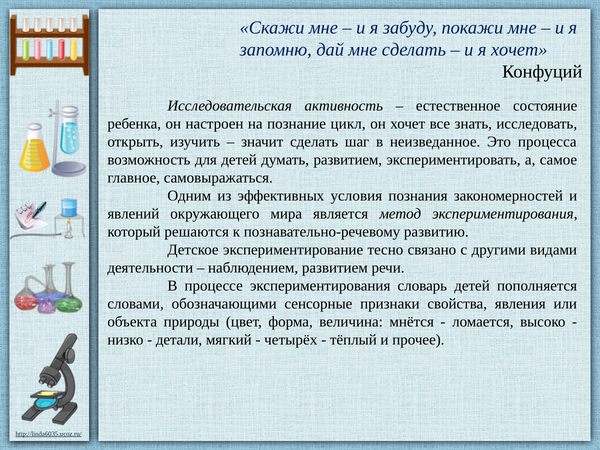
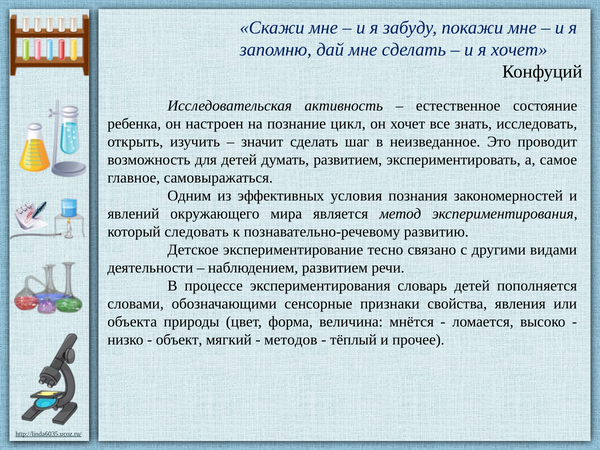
процесса: процесса -> проводит (547, 142)
решаются: решаются -> следовать (197, 232)
детали: детали -> объект (179, 340)
четырёх: четырёх -> методов (291, 340)
